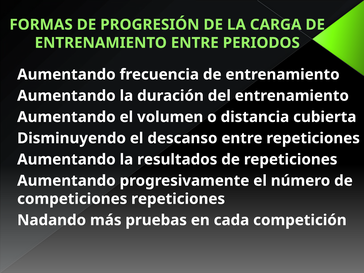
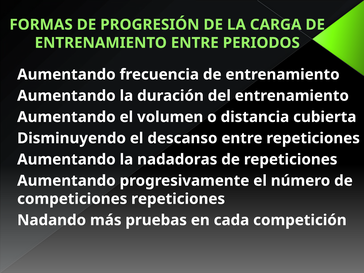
resultados: resultados -> nadadoras (177, 159)
